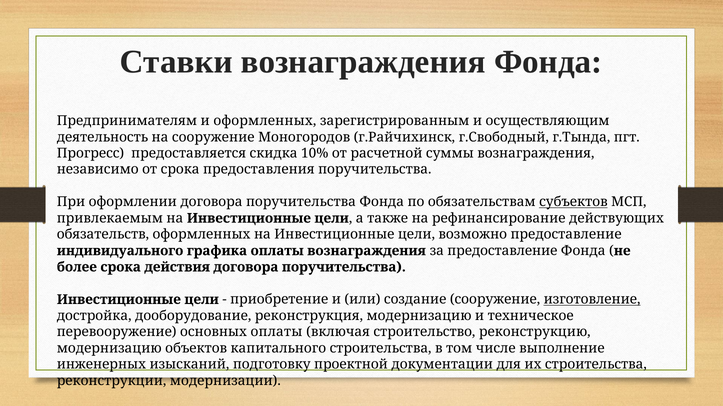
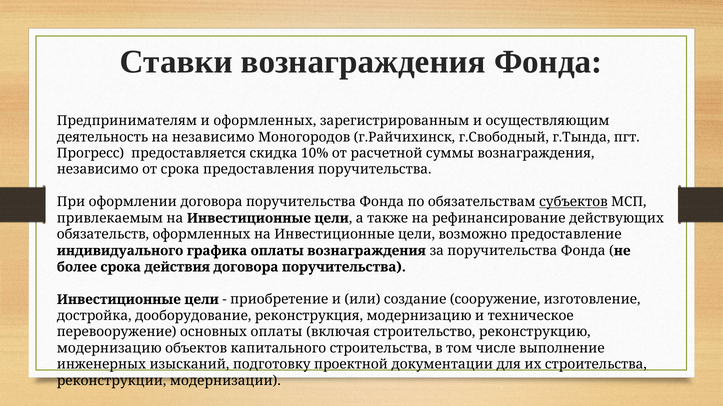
на сооружение: сооружение -> независимо (213, 137)
за предоставление: предоставление -> поручительства (502, 251)
изготовление underline: present -> none (592, 300)
